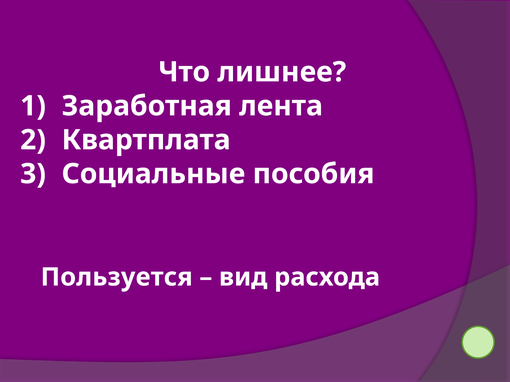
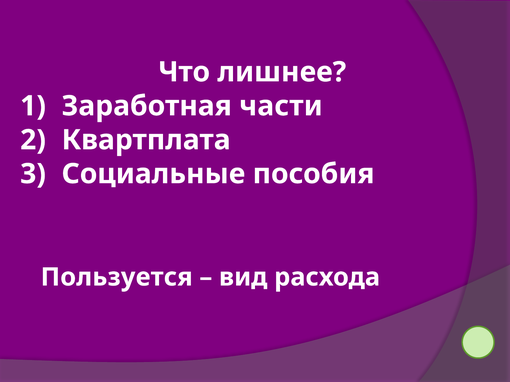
лента: лента -> части (281, 106)
